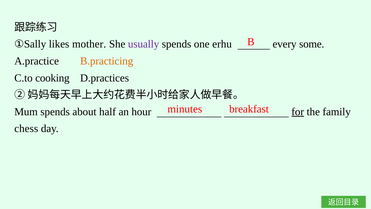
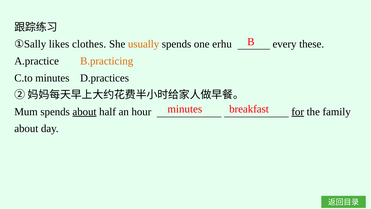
mother: mother -> clothes (89, 44)
usually colour: purple -> orange (144, 44)
some: some -> these (312, 44)
C.to cooking: cooking -> minutes (52, 78)
about underline: none -> present (84, 112)
chess: chess -> about (26, 128)
